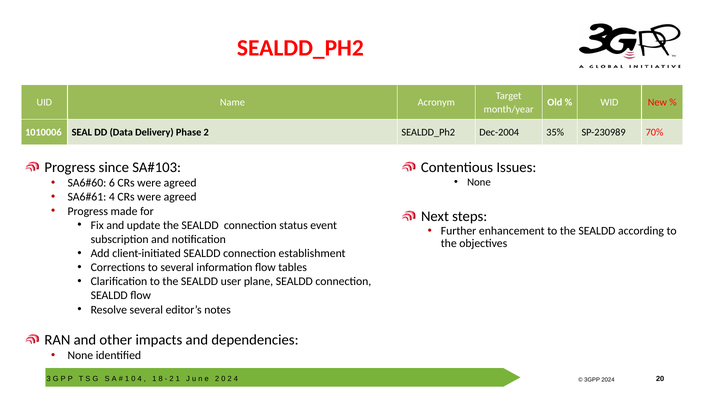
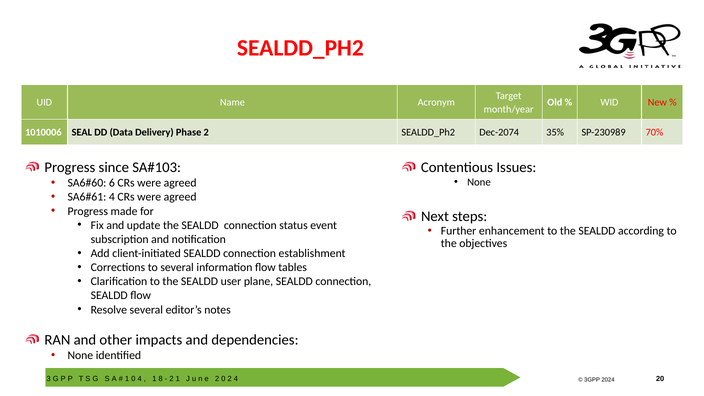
Dec-2004: Dec-2004 -> Dec-2074 (499, 132)
